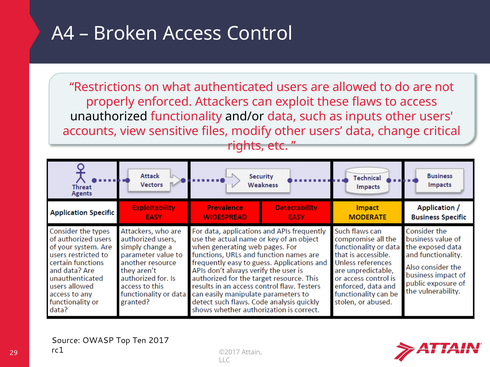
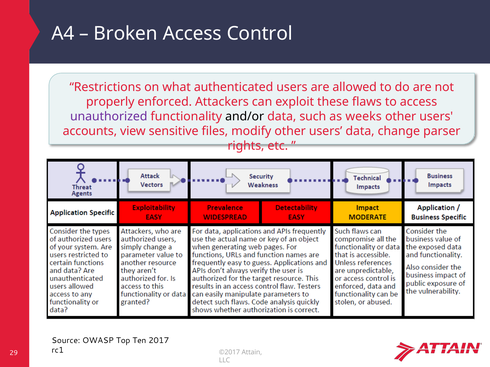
unauthorized colour: black -> purple (109, 117)
inputs: inputs -> weeks (364, 117)
critical: critical -> parser (442, 131)
